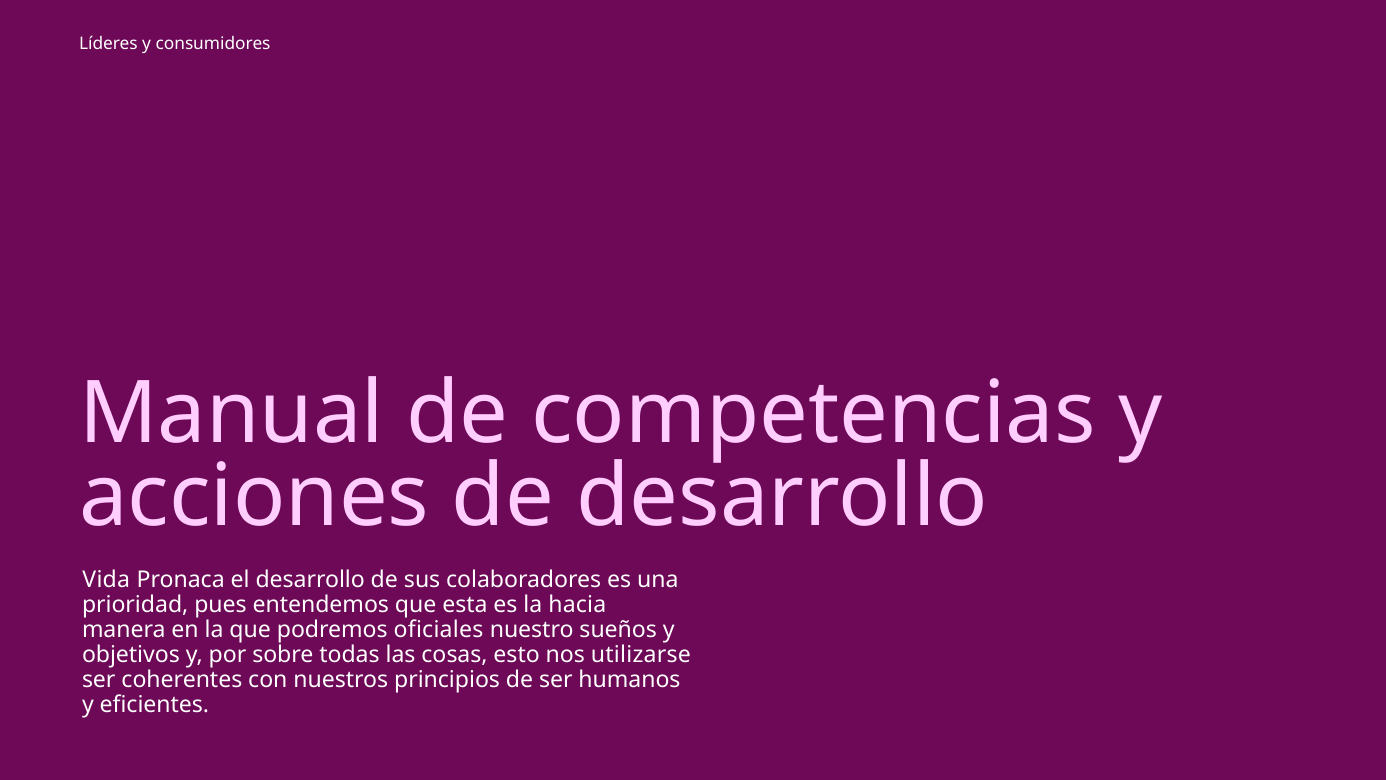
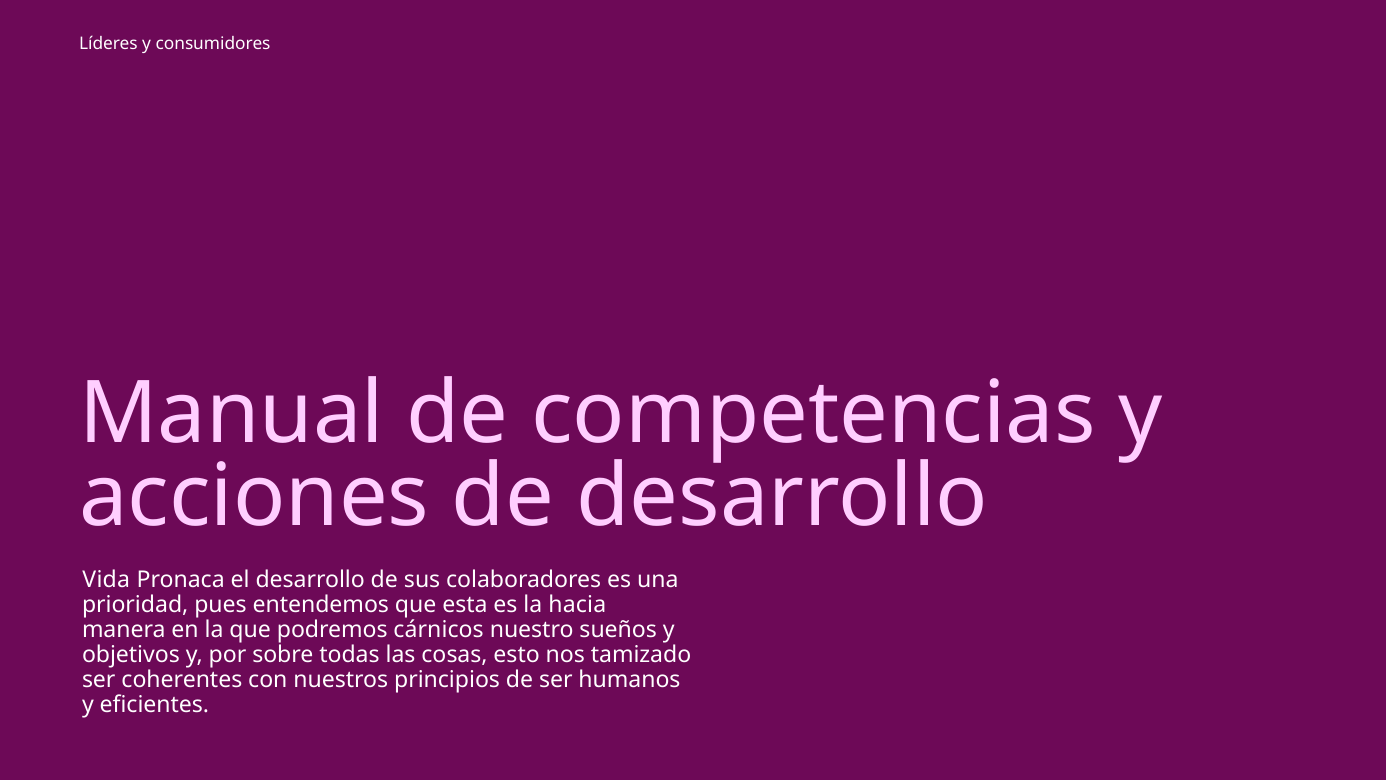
oficiales: oficiales -> cárnicos (439, 630)
utilizarse: utilizarse -> tamizado (641, 655)
